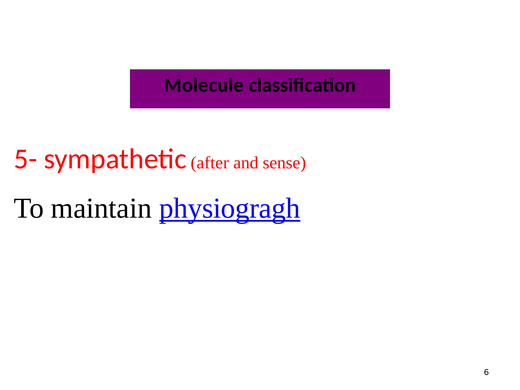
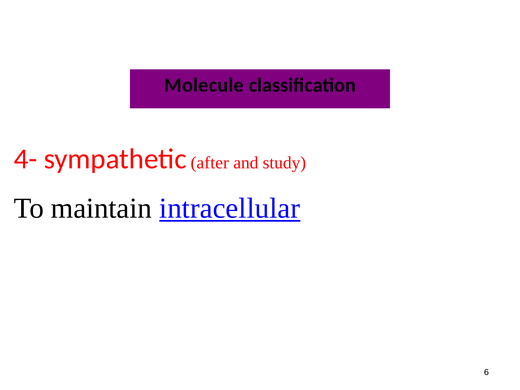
5-: 5- -> 4- (25, 159)
sense: sense -> study (284, 163)
physiogragh: physiogragh -> intracellular (230, 208)
